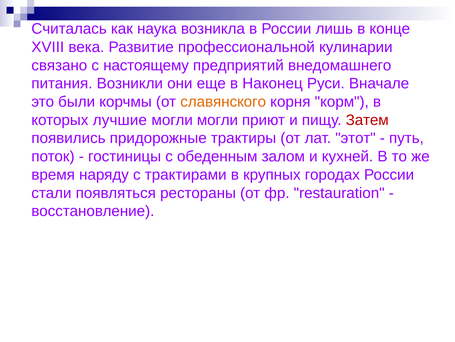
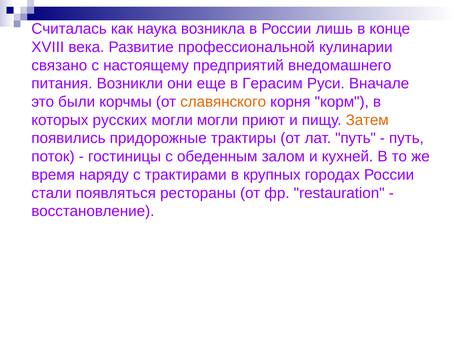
Наконец: Наконец -> Герасим (273, 83)
лучшие: лучшие -> русских (120, 120)
Затем colour: red -> orange (367, 120)
лат этот: этот -> путь (356, 138)
